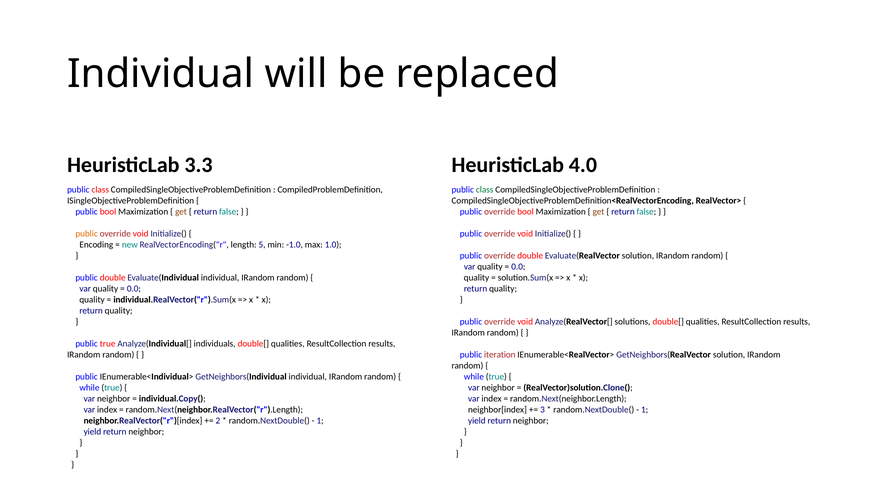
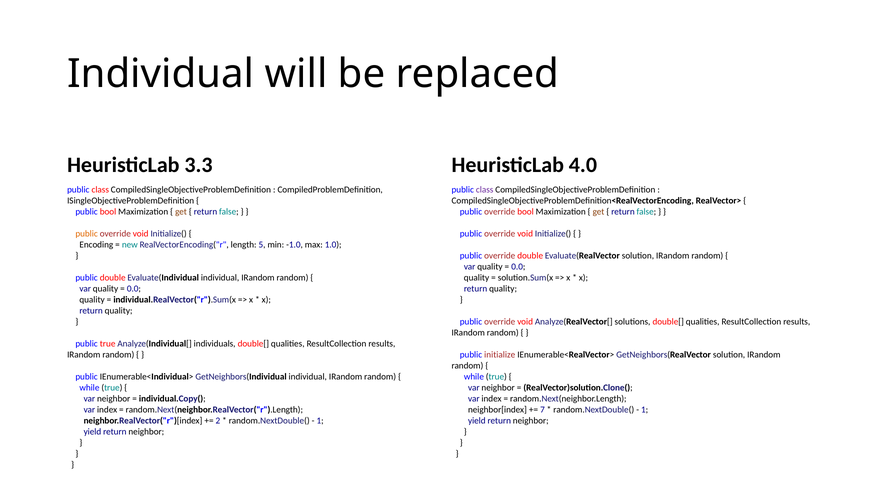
class colour: green -> purple (485, 190)
iteration: iteration -> initialize (500, 355)
3: 3 -> 7 (542, 410)
